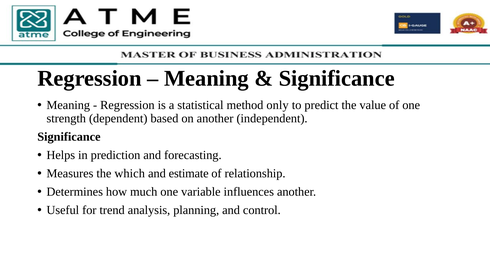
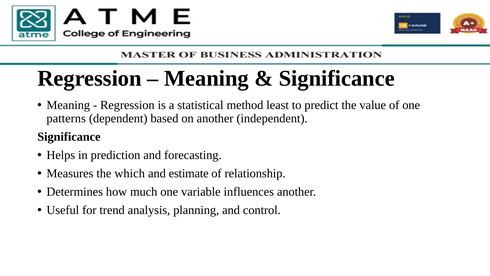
only: only -> least (278, 105)
strength: strength -> patterns (66, 118)
